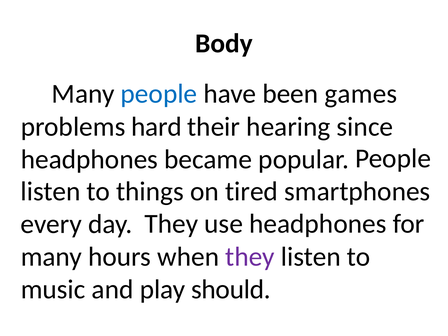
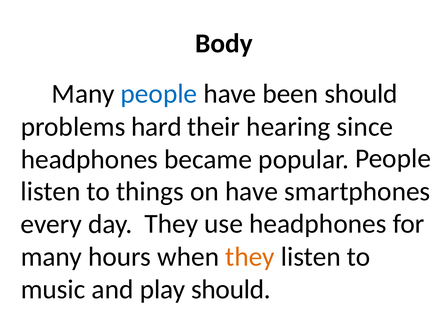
been games: games -> should (361, 94)
on tired: tired -> have (252, 191)
they colour: purple -> orange (250, 257)
